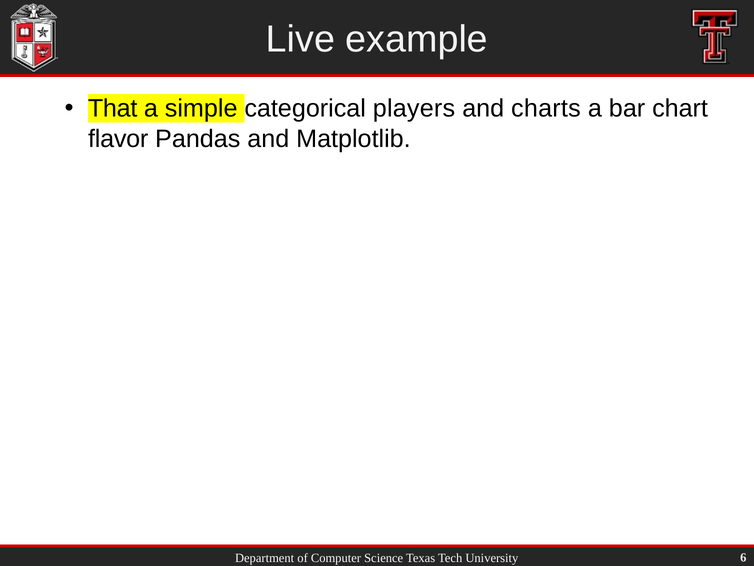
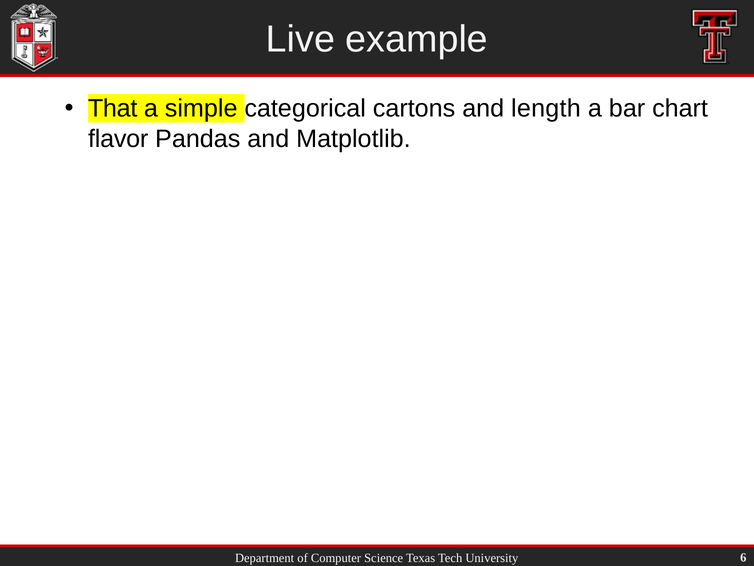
players: players -> cartons (414, 109)
charts: charts -> length (546, 109)
